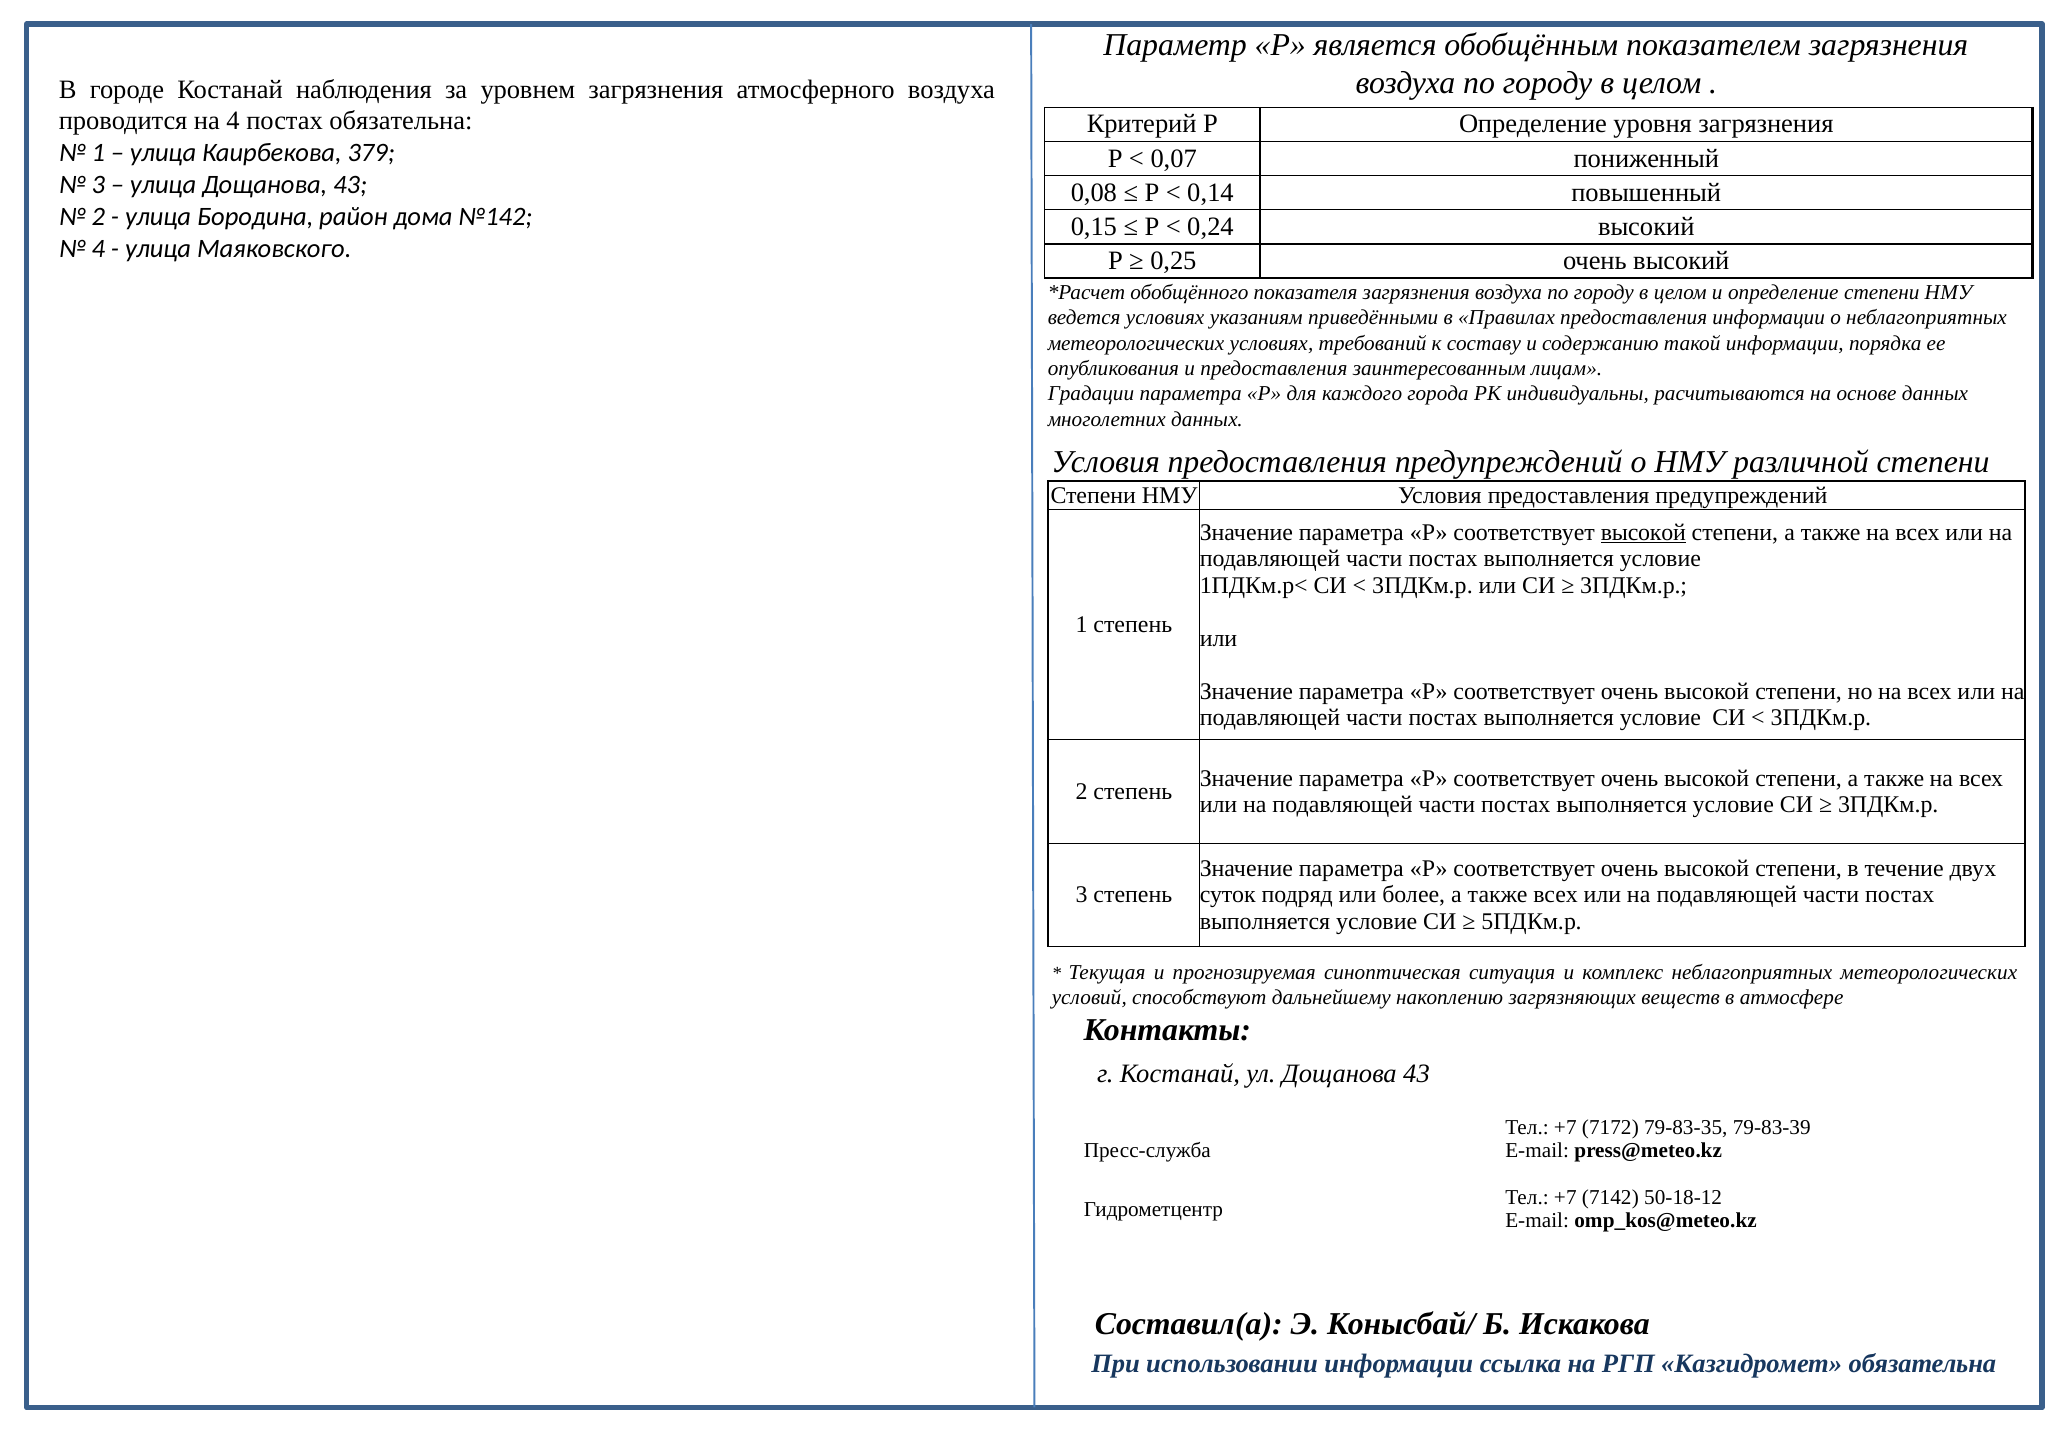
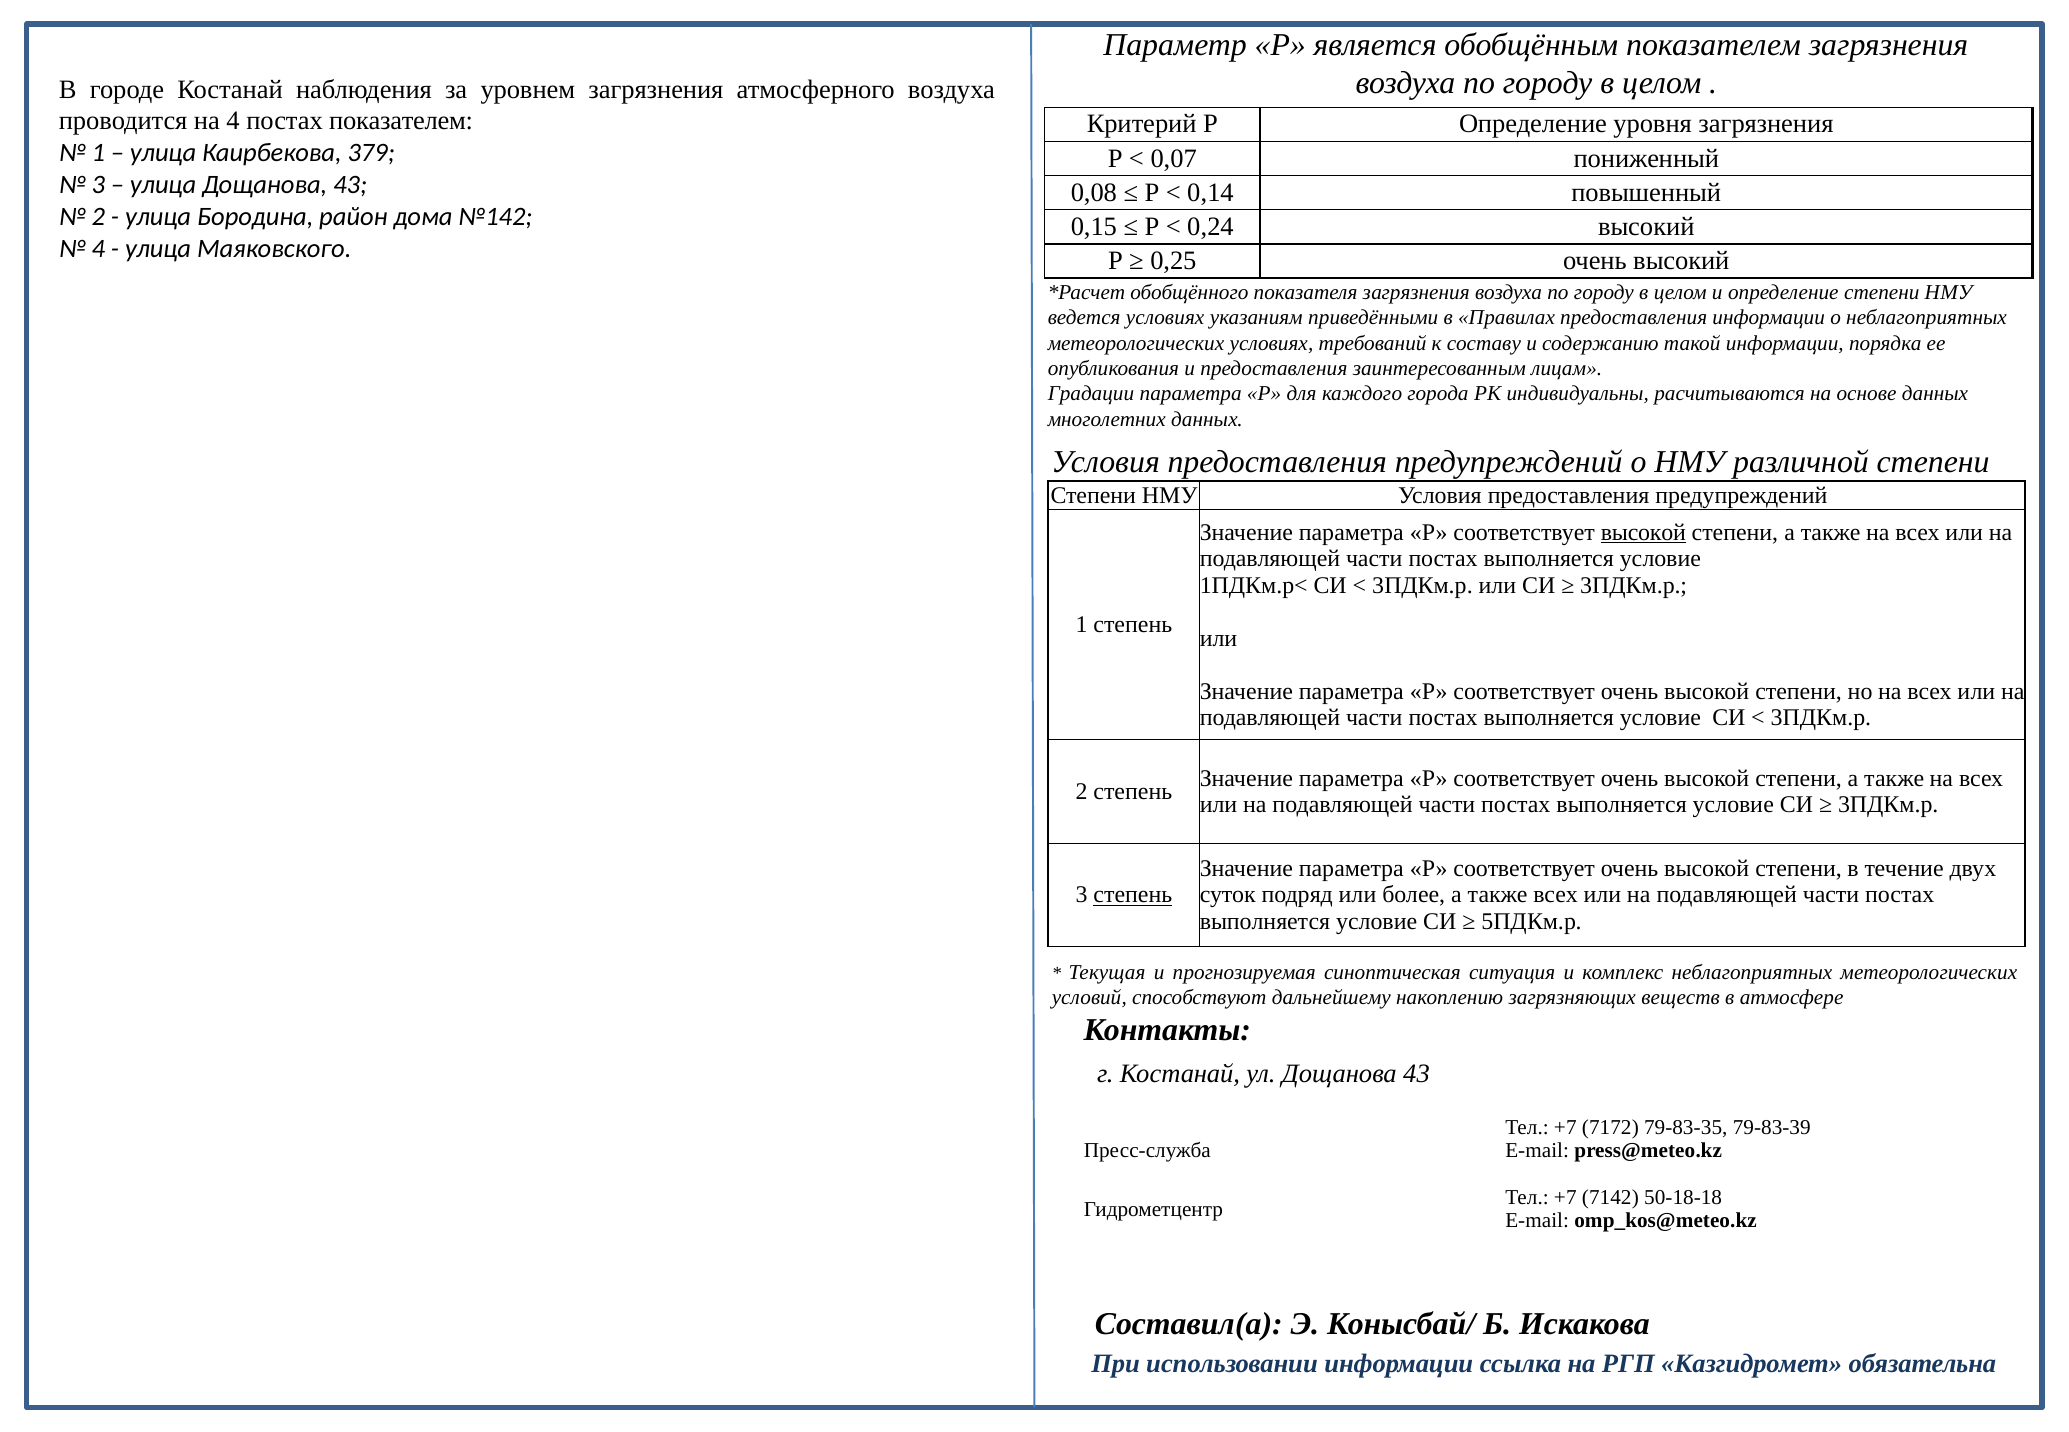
постах обязательна: обязательна -> показателем (401, 121)
степень underline: none -> present (1133, 895)
50-18-12: 50-18-12 -> 50-18-18 (1683, 1198)
